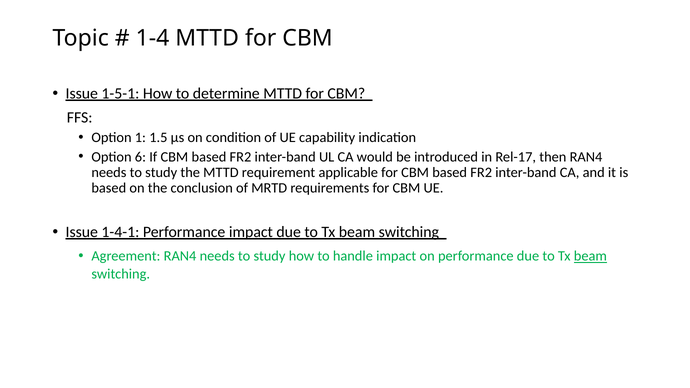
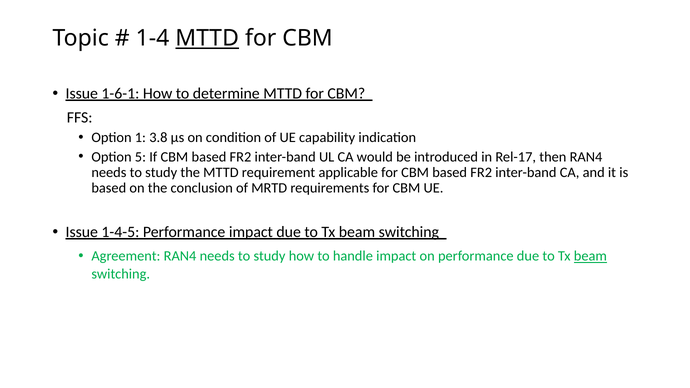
MTTD underline: none -> present (207, 38)
1-5-1: 1-5-1 -> 1-6-1 (120, 94)
1.5: 1.5 -> 3.8 (158, 138)
6: 6 -> 5 (140, 157)
1-4-1: 1-4-1 -> 1-4-5 (120, 232)
